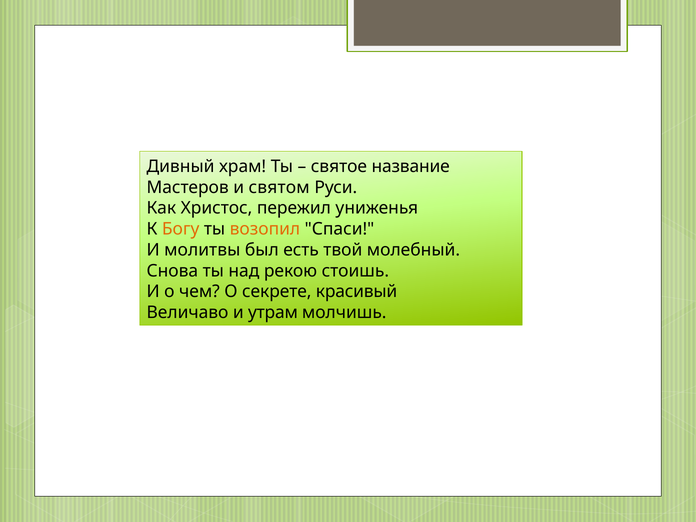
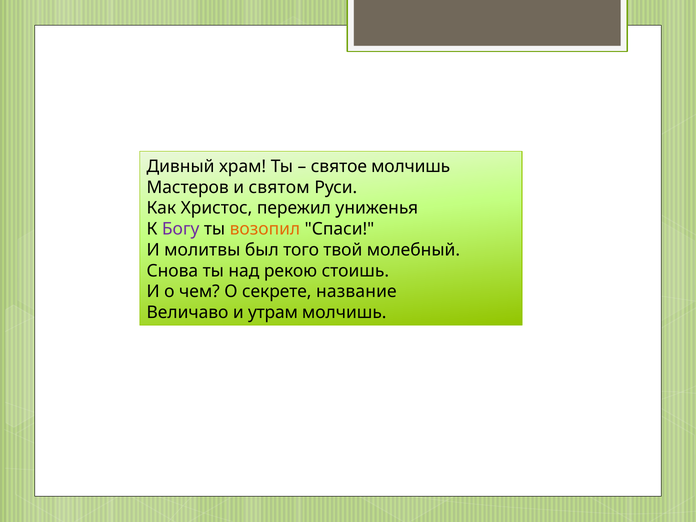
святое название: название -> молчишь (411, 166)
Богу colour: orange -> purple (181, 229)
есть: есть -> того (301, 250)
красивый: красивый -> название (356, 292)
